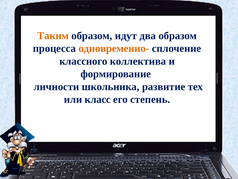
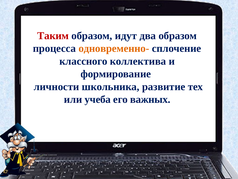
Таким colour: orange -> red (53, 36)
класс: класс -> учеба (98, 99)
степень: степень -> важных (150, 99)
